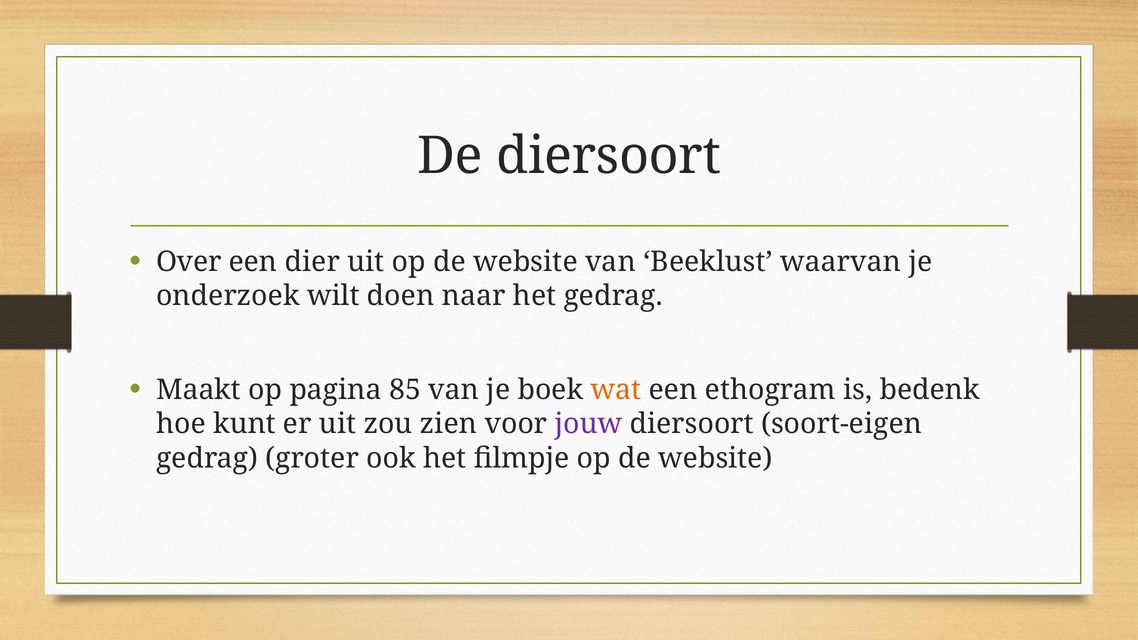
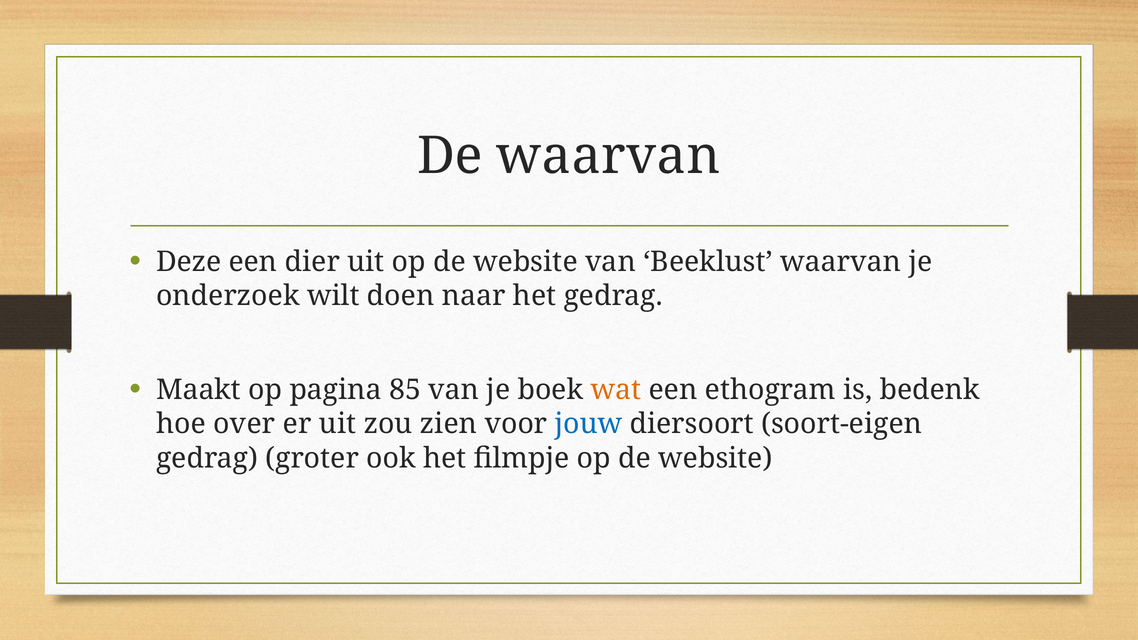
De diersoort: diersoort -> waarvan (608, 156)
Over: Over -> Deze (189, 262)
kunt: kunt -> over (244, 424)
jouw colour: purple -> blue (588, 424)
